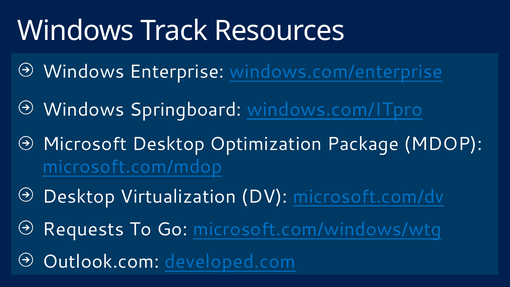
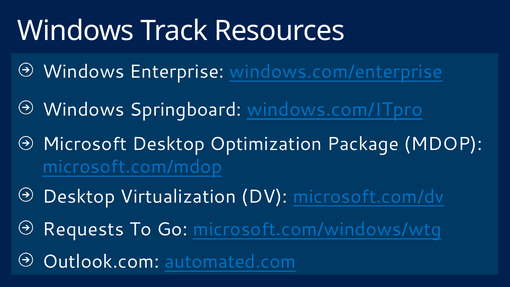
developed.com: developed.com -> automated.com (230, 262)
